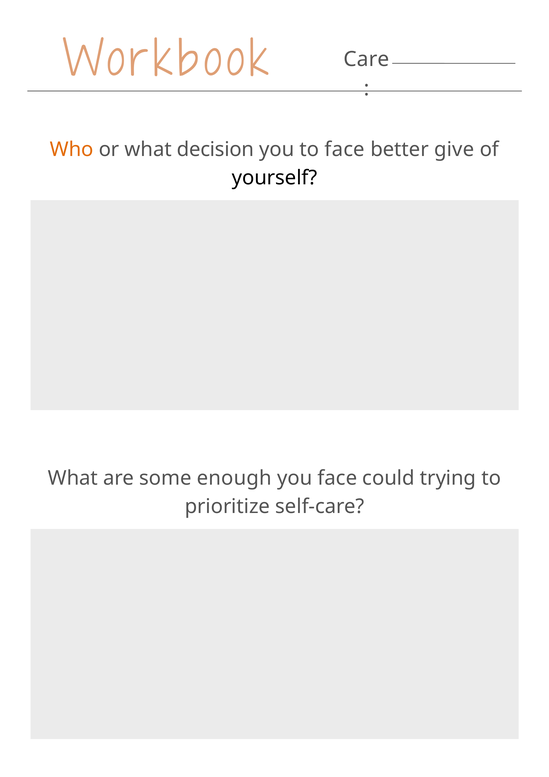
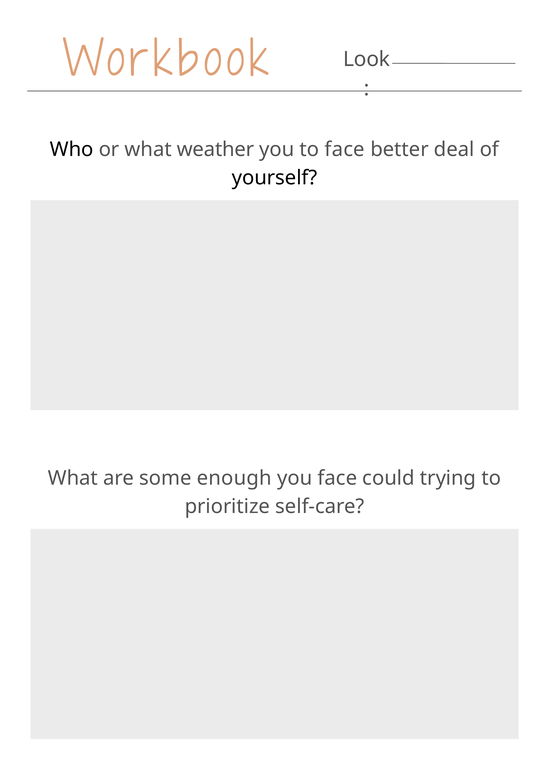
Care: Care -> Look (367, 59)
Who colour: orange -> black (72, 149)
decision: decision -> weather (216, 149)
give: give -> deal (454, 149)
